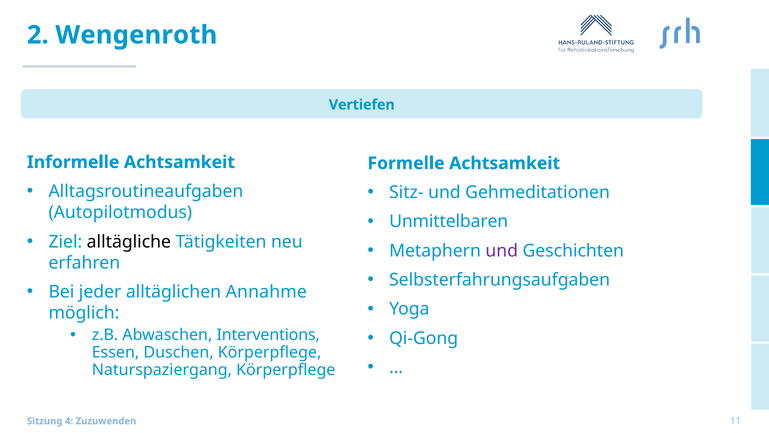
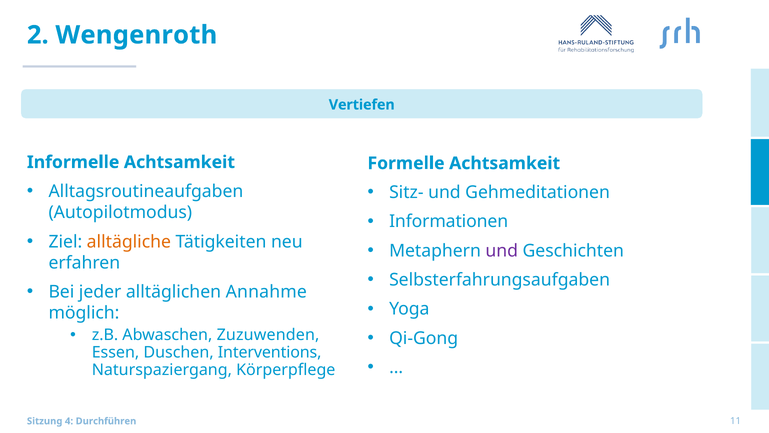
Unmittelbaren: Unmittelbaren -> Informationen (449, 221)
alltägliche colour: black -> orange (129, 241)
Interventions: Interventions -> Zuzuwenden (268, 335)
Duschen Körperpflege: Körperpflege -> Interventions (270, 352)
Zuzuwenden: Zuzuwenden -> Durchführen (106, 421)
